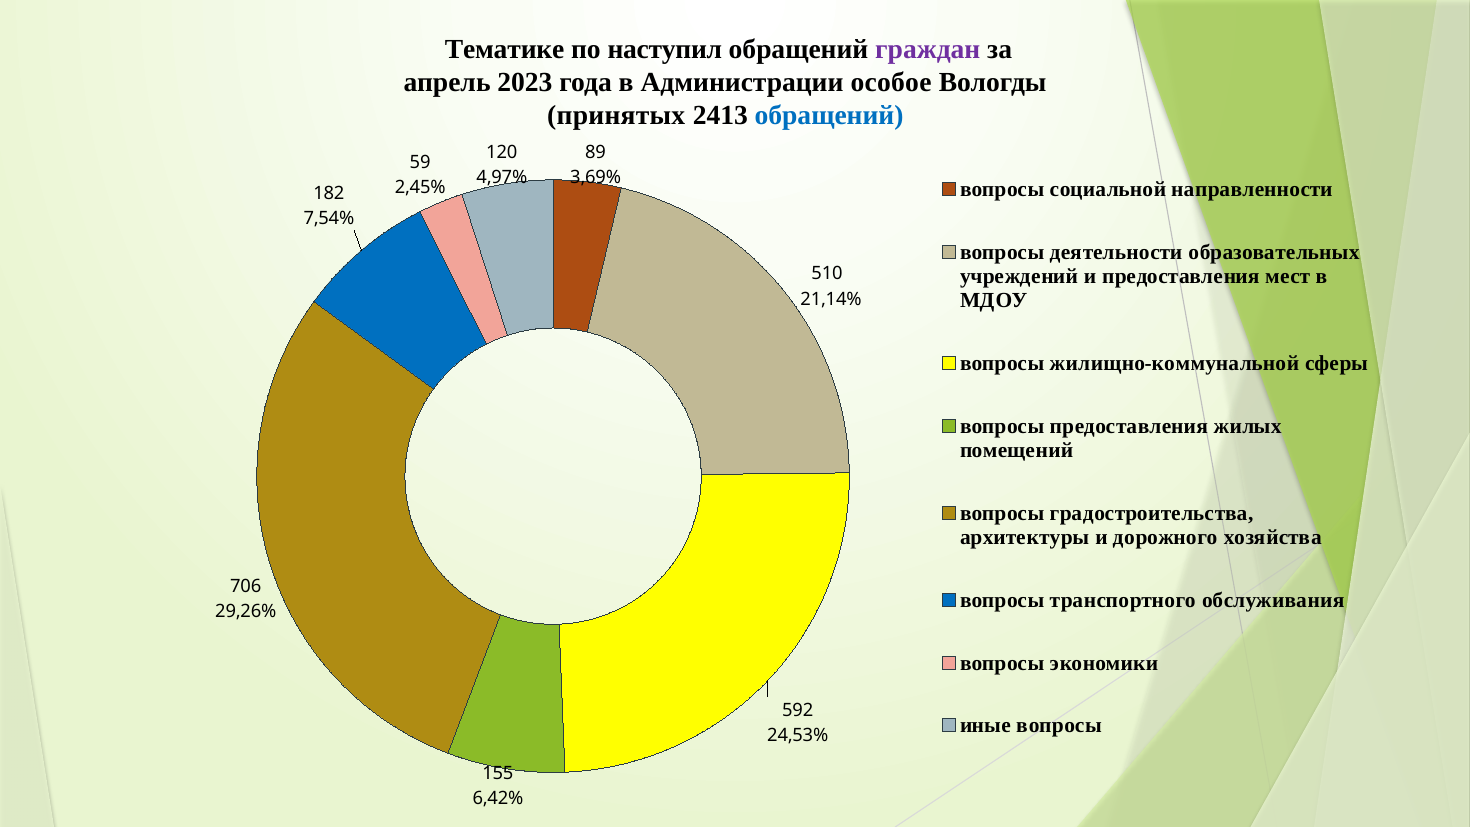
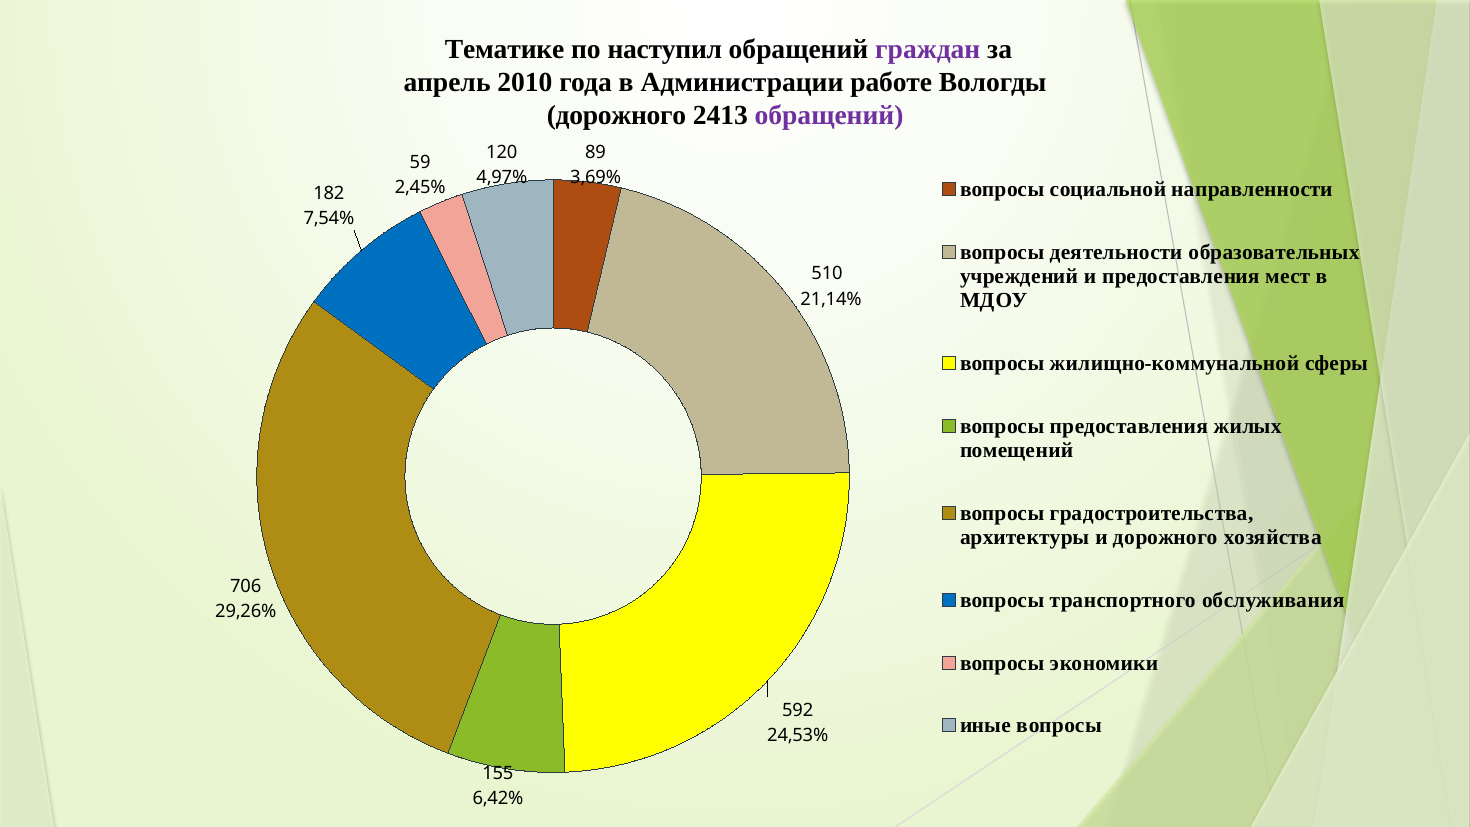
2023: 2023 -> 2010 (525, 83)
особое: особое -> работе (891, 83)
принятых: принятых -> дорожного (617, 116)
обращений colour: blue -> purple (829, 116)
